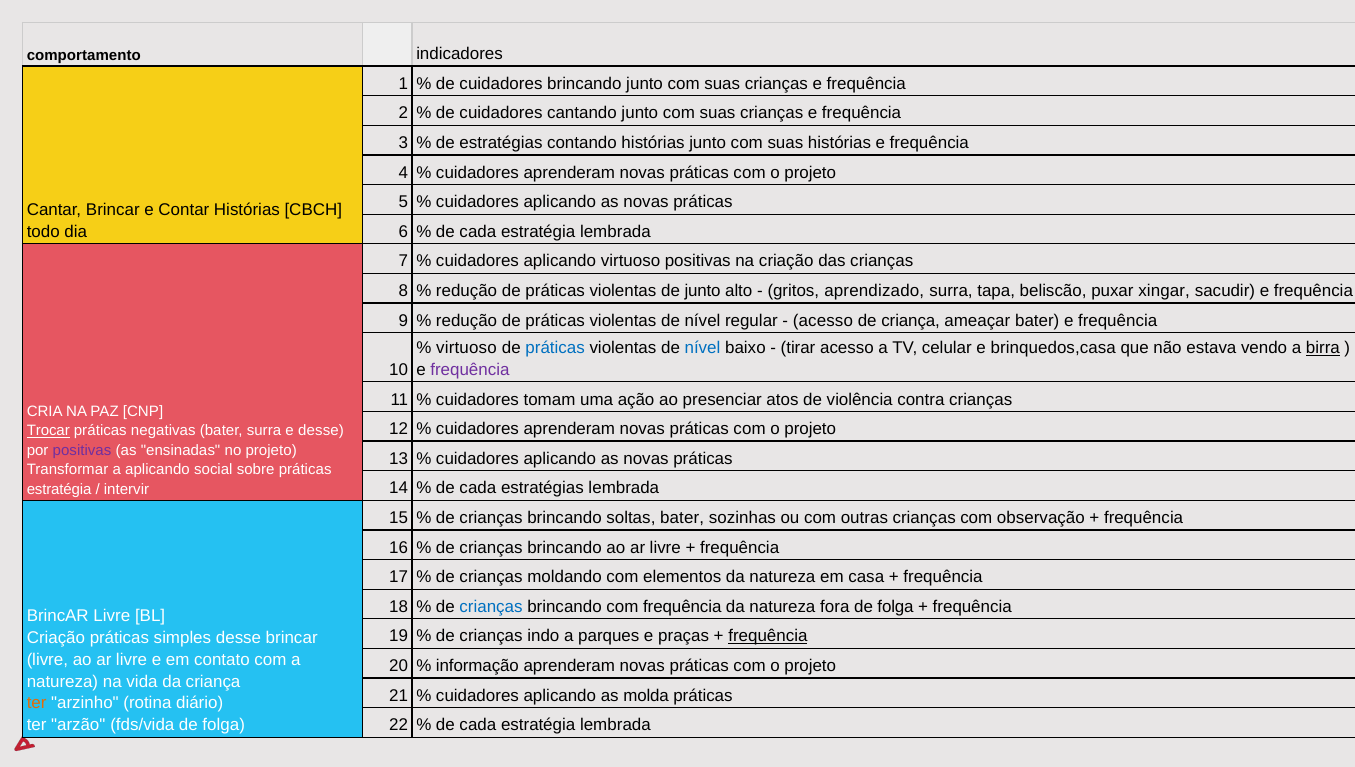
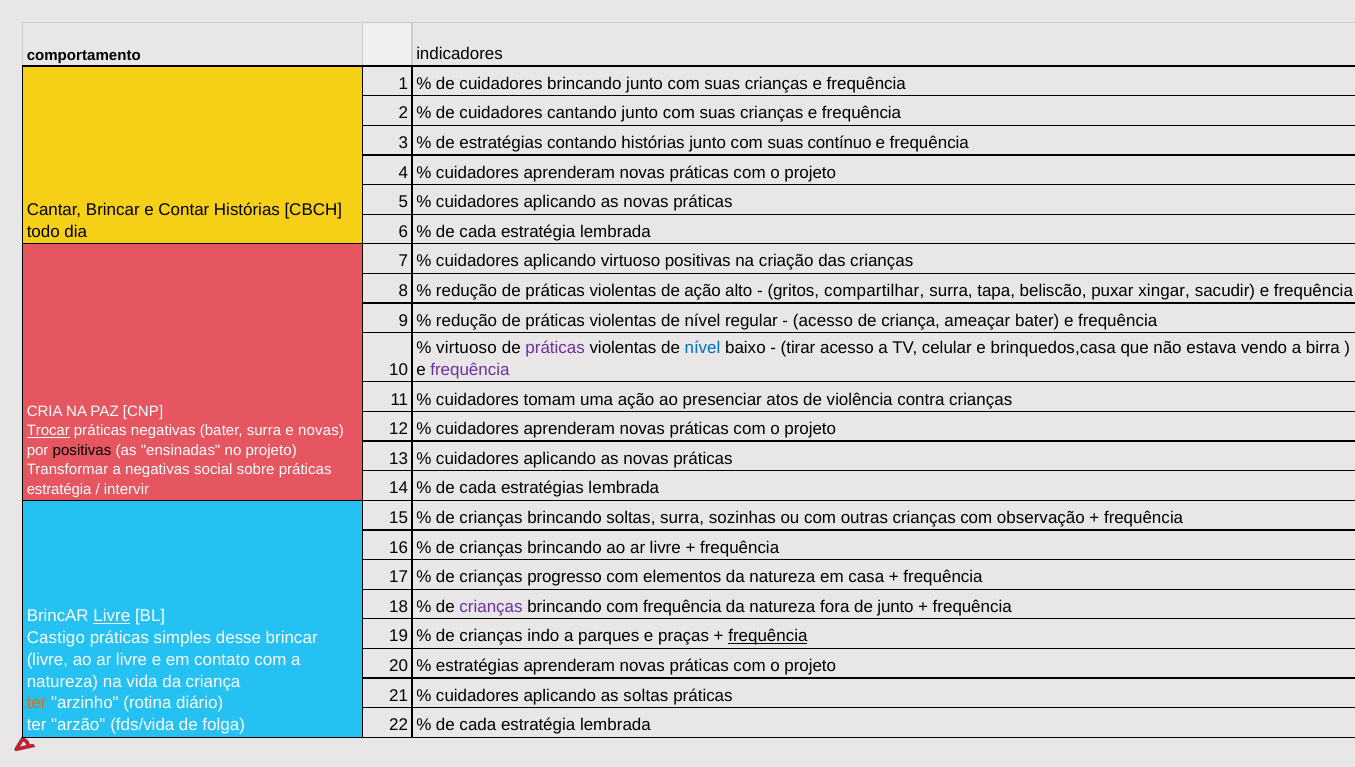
suas histórias: histórias -> contínuo (840, 143)
de junto: junto -> ação (703, 291)
aprendizado: aprendizado -> compartilhar (874, 291)
práticas colour: blue -> purple (555, 348)
birra underline: present -> none (1323, 348)
e desse: desse -> novas (321, 431)
positivas colour: purple -> black (82, 450)
a aplicando: aplicando -> negativas (157, 470)
soltas bater: bater -> surra (682, 518)
moldando: moldando -> progresso (565, 577)
crianças colour: blue -> purple (491, 607)
fora de folga: folga -> junto (896, 607)
Livre underline: none -> present (112, 616)
Criação: Criação -> Castigo (56, 638)
informação: informação -> estratégias (477, 666)
as molda: molda -> soltas (646, 695)
